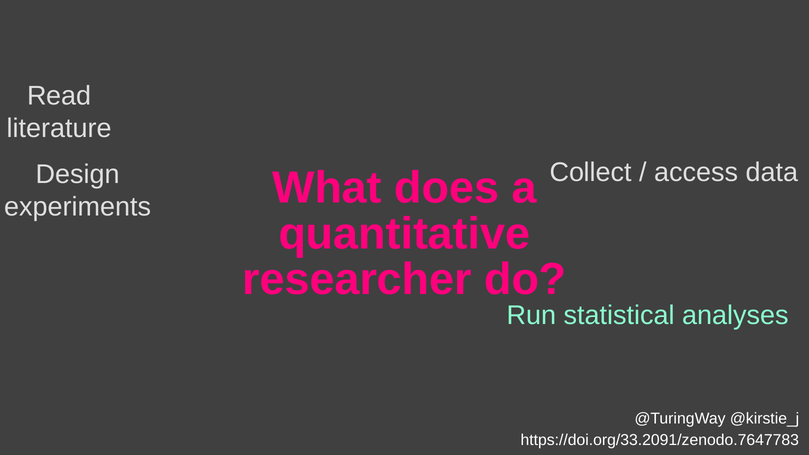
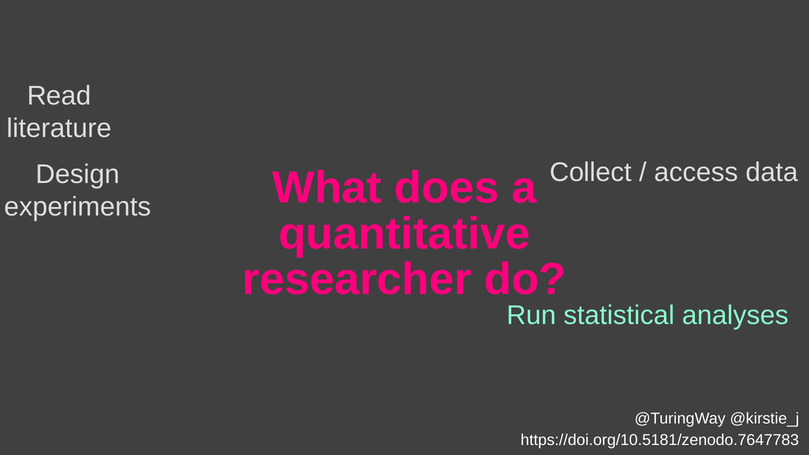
https://doi.org/33.2091/zenodo.7647783: https://doi.org/33.2091/zenodo.7647783 -> https://doi.org/10.5181/zenodo.7647783 (660, 440)
